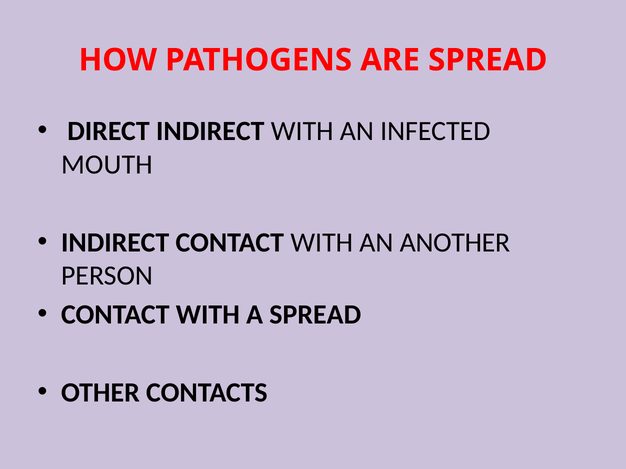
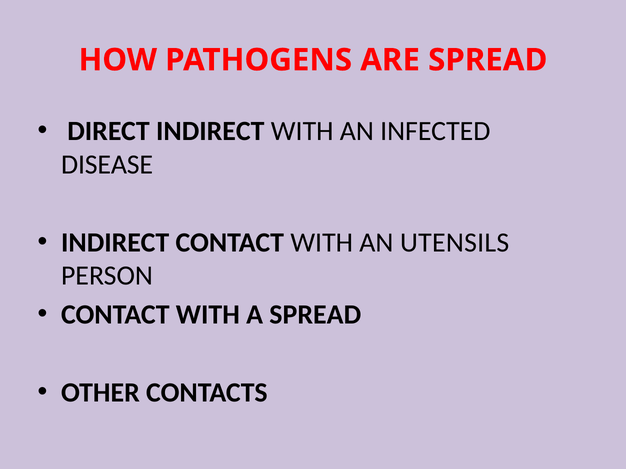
MOUTH: MOUTH -> DISEASE (107, 165)
ANOTHER: ANOTHER -> UTENSILS (455, 243)
